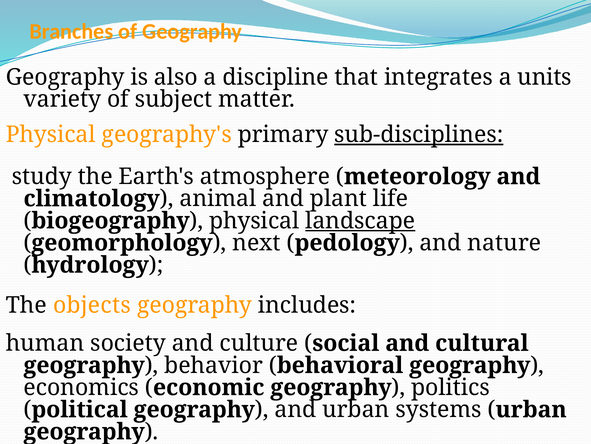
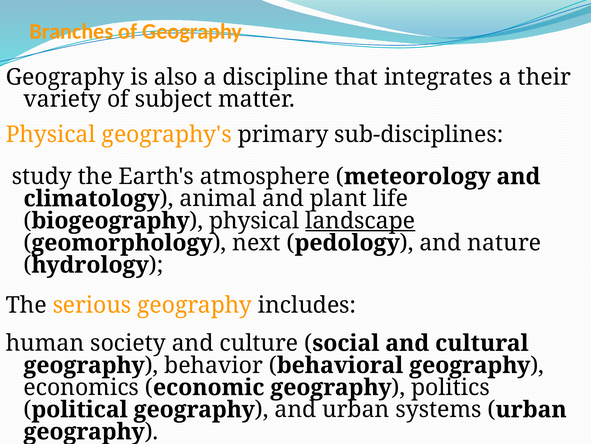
units: units -> their (544, 77)
sub-disciplines underline: present -> none (419, 134)
objects: objects -> serious (92, 305)
